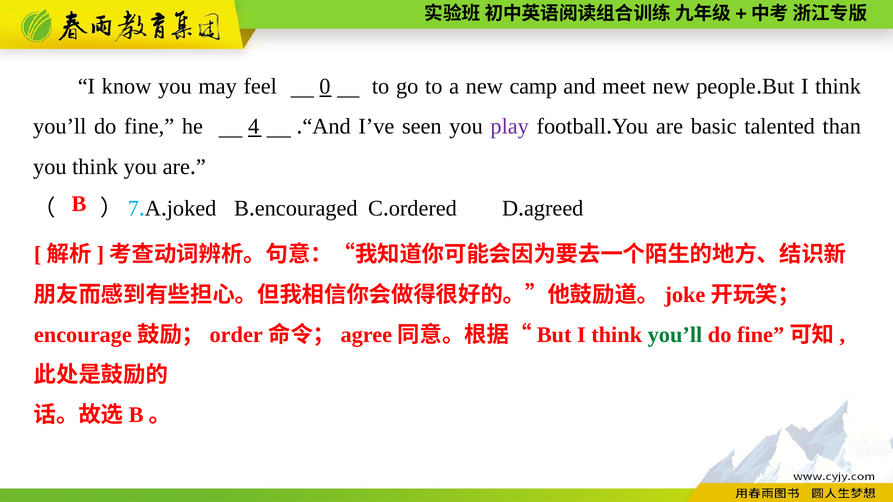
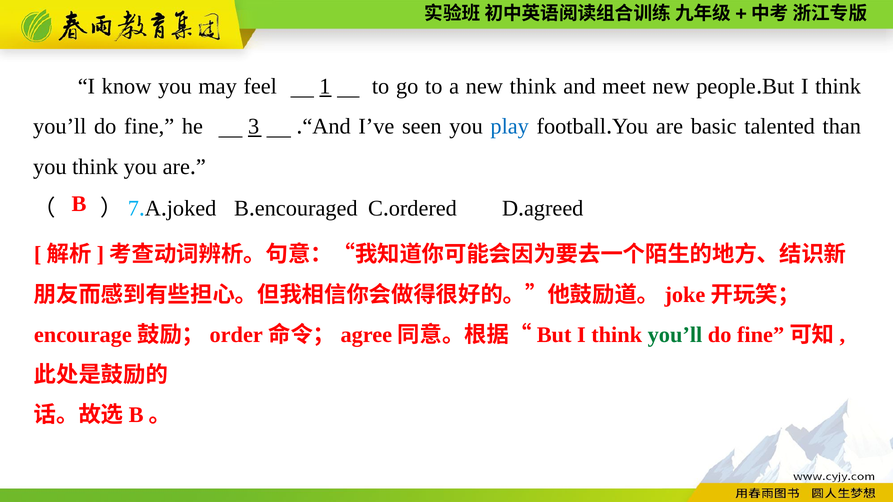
0: 0 -> 1 (325, 86)
new camp: camp -> think (533, 86)
4: 4 -> 3 (254, 127)
play colour: purple -> blue (510, 127)
